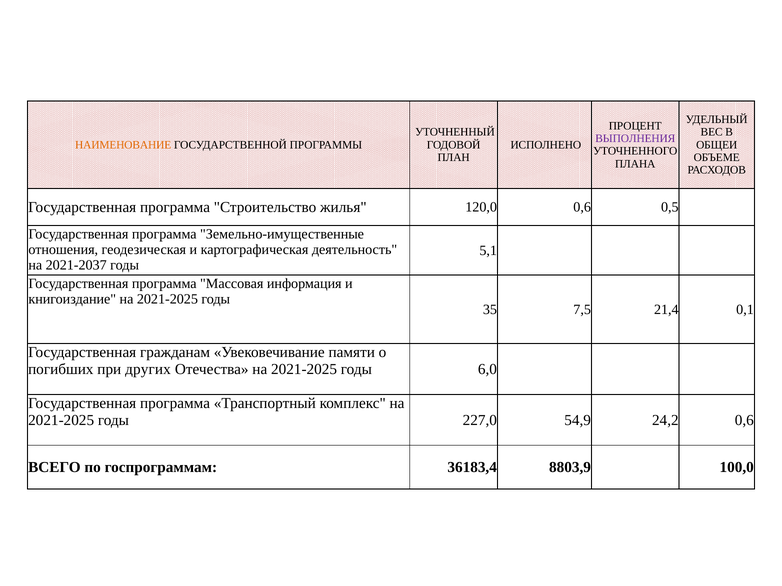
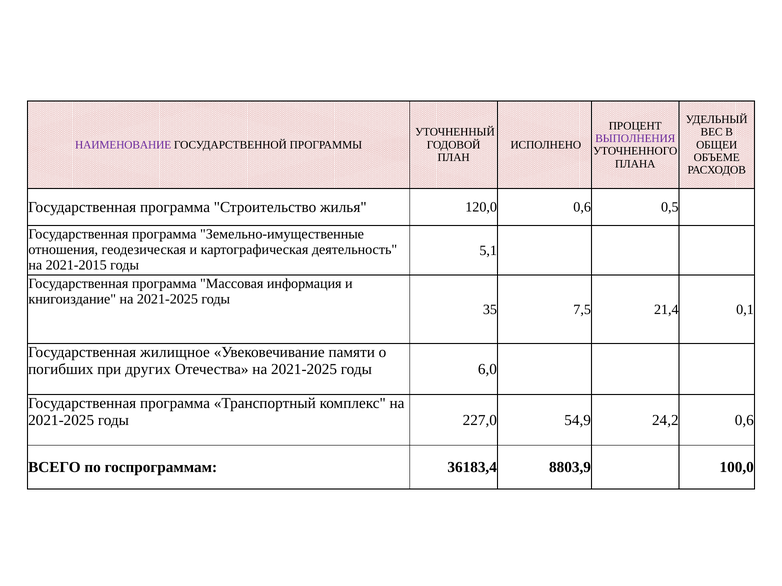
НАИМЕНОВАНИЕ colour: orange -> purple (123, 145)
2021-2037: 2021-2037 -> 2021-2015 (76, 265)
гражданам: гражданам -> жилищное (175, 353)
